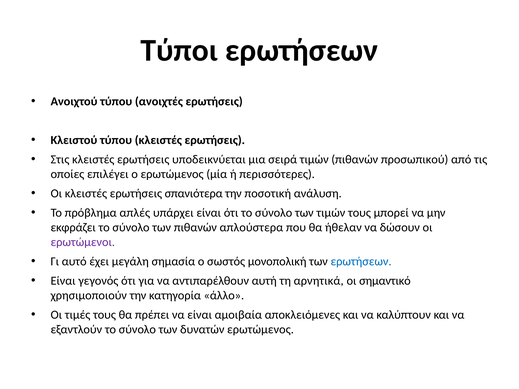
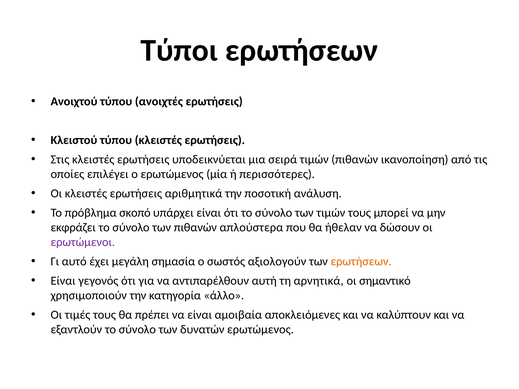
προσωπικού: προσωπικού -> ικανοποίηση (415, 160)
σπανιότερα: σπανιότερα -> αριθμητικά (194, 194)
απλές: απλές -> σκοπό (135, 213)
μονοπολική: μονοπολική -> αξιολογούν (277, 262)
ερωτήσεων colour: blue -> orange (361, 262)
